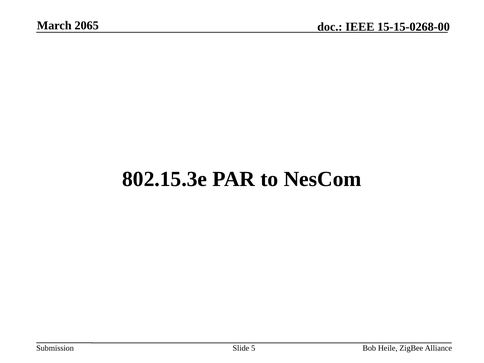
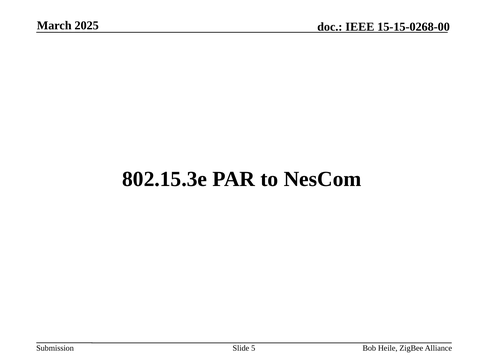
2065: 2065 -> 2025 (87, 26)
